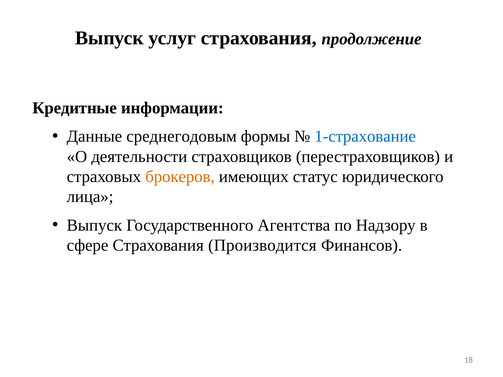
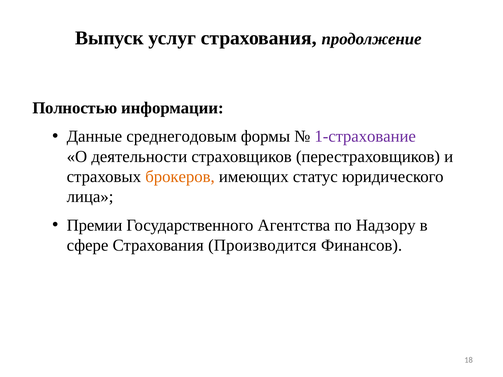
Кредитные: Кредитные -> Полностью (75, 108)
1-страхование colour: blue -> purple (365, 137)
Выпуск: Выпуск -> Премии (94, 225)
